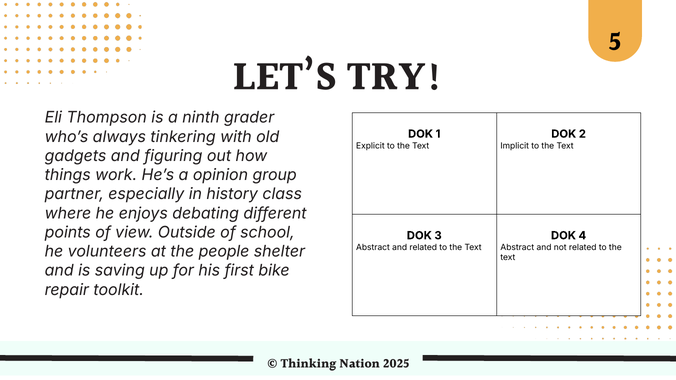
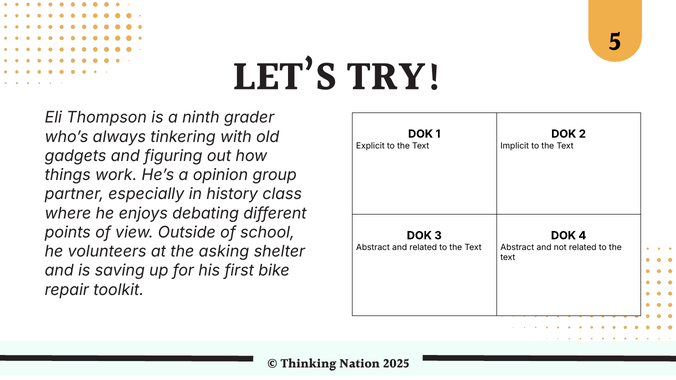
people: people -> asking (224, 252)
